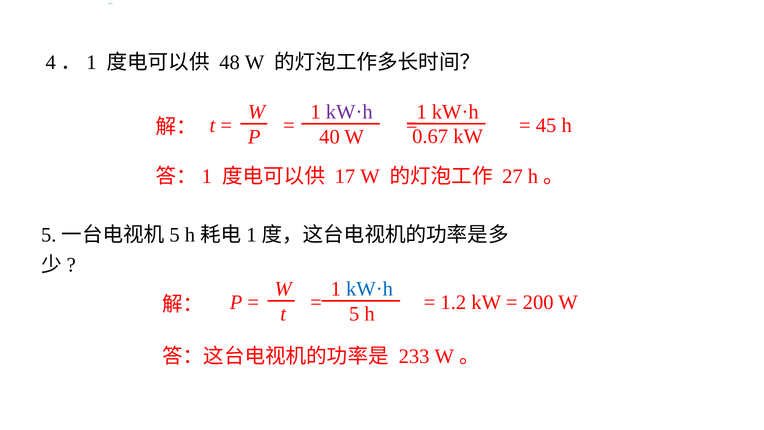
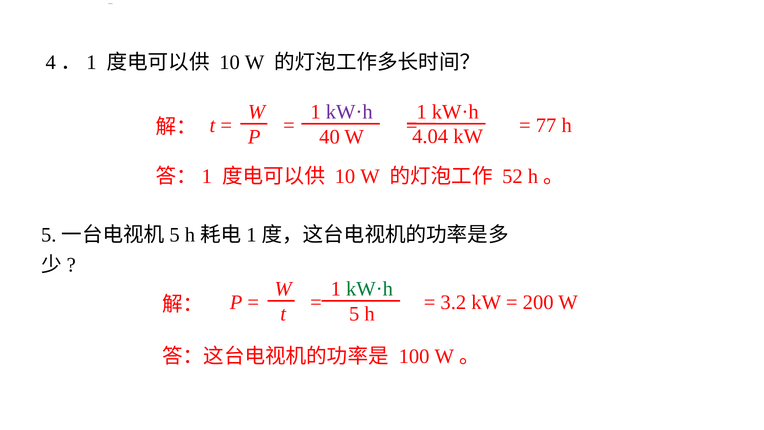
48: 48 -> 10 (230, 63)
45: 45 -> 77 (546, 126)
0.67: 0.67 -> 4.04 (430, 137)
17: 17 -> 10 (345, 176)
27: 27 -> 52 (512, 176)
kW·h colour: blue -> green (369, 289)
1.2: 1.2 -> 3.2 (453, 303)
233: 233 -> 100 (414, 356)
